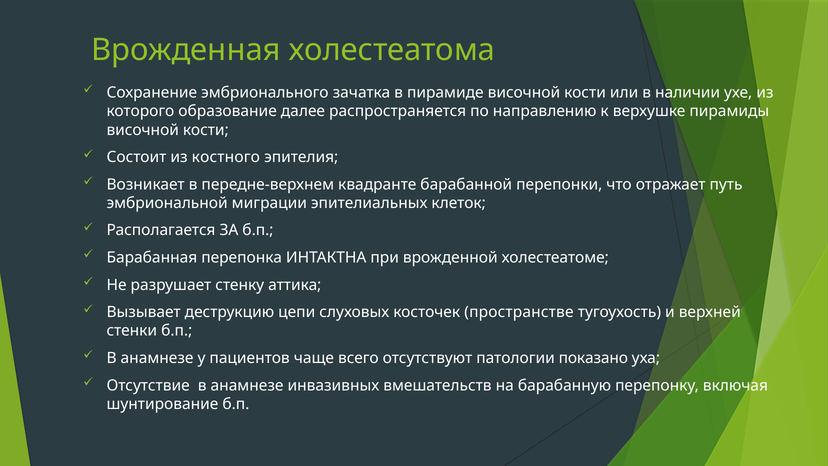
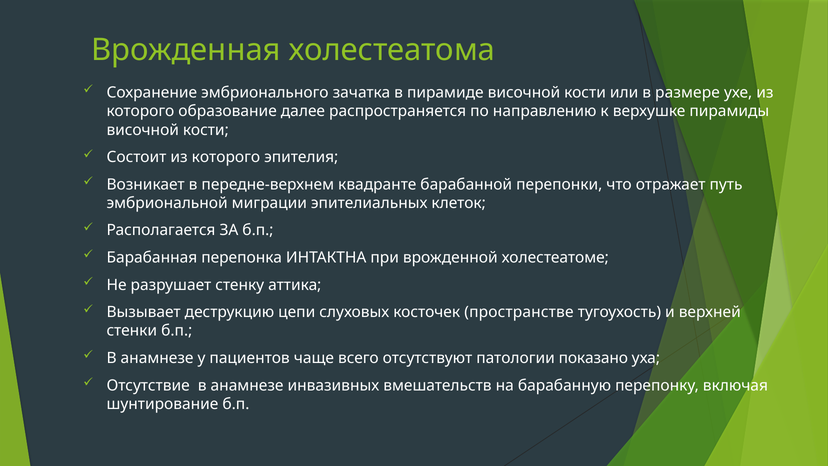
наличии: наличии -> размере (687, 93)
Состоит из костного: костного -> которого (226, 157)
